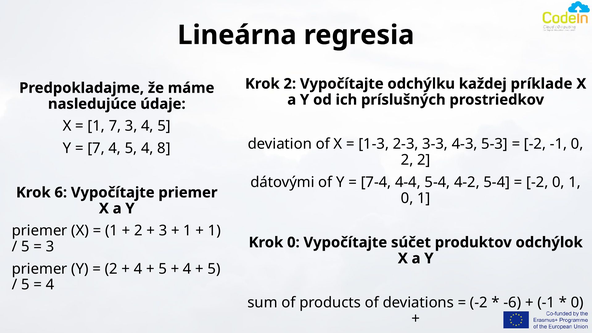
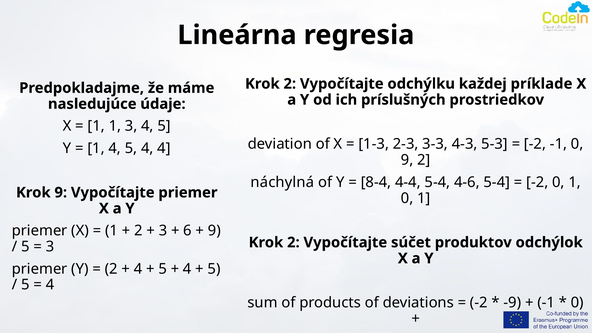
1 7: 7 -> 1 (115, 126)
7: 7 -> 1 (96, 148)
4 8: 8 -> 4 (164, 148)
2: 2 -> 9 (407, 160)
dátovými: dátovými -> náchylná (282, 182)
7-4: 7-4 -> 8-4 (376, 182)
4-2: 4-2 -> 4-6 (467, 182)
Krok 6: 6 -> 9 (61, 193)
1: 1 -> 6 (188, 231)
1: 1 -> 9 (214, 231)
0: 0 -> 2 (293, 242)
-6: -6 -> -9 (512, 303)
